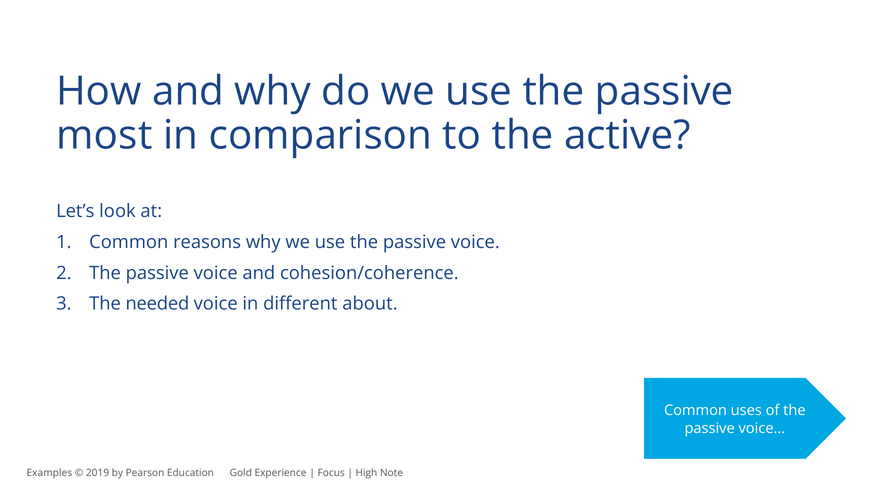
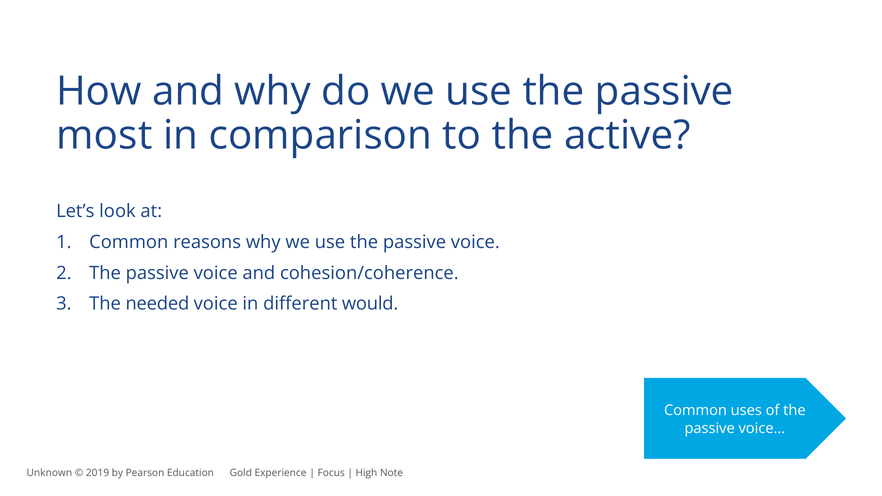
about: about -> would (370, 304)
Examples: Examples -> Unknown (49, 473)
